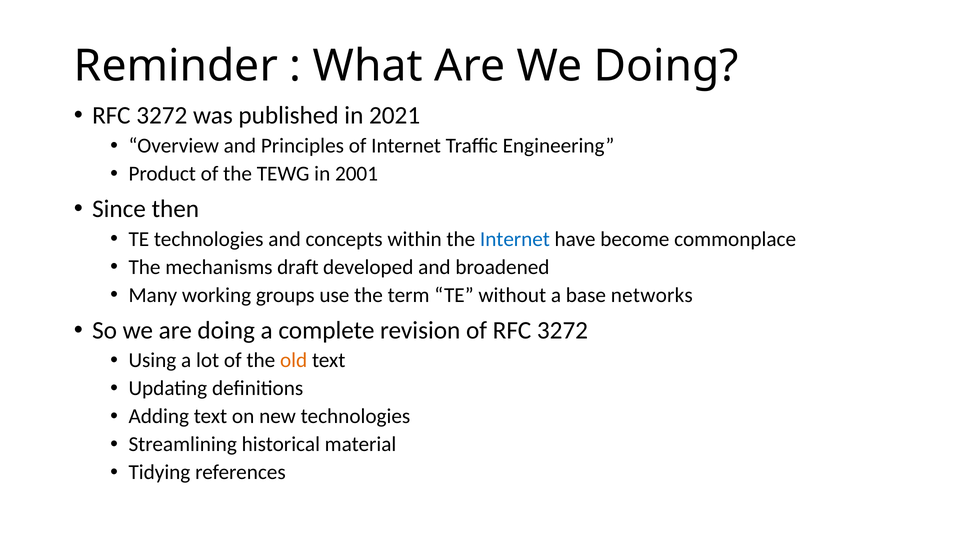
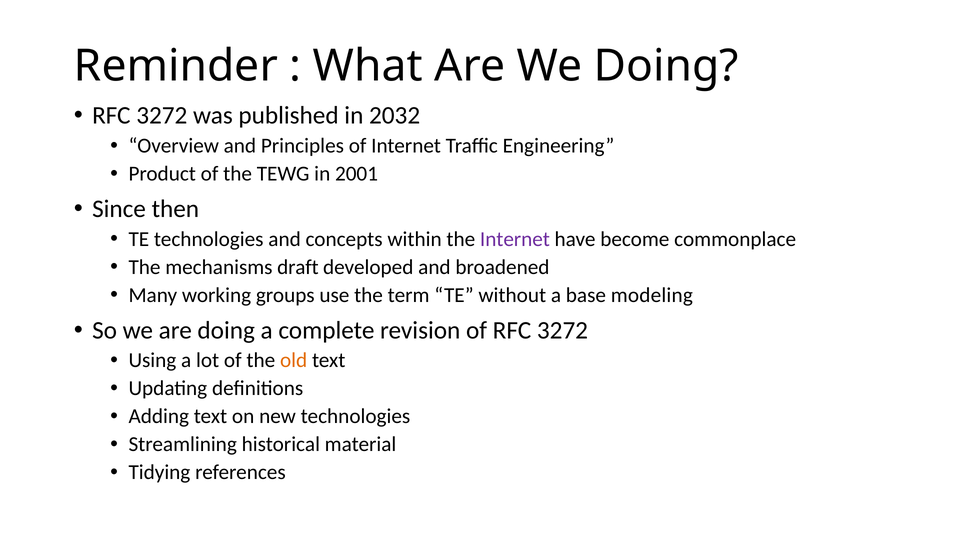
2021: 2021 -> 2032 (395, 116)
Internet colour: blue -> purple (515, 239)
networks: networks -> modeling (652, 295)
